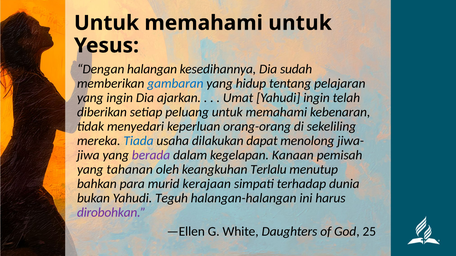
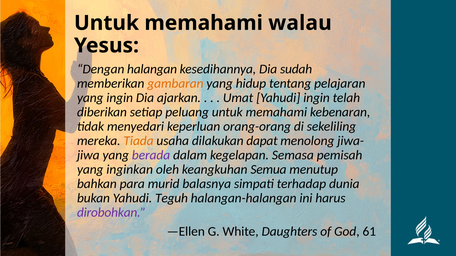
memahami untuk: untuk -> walau (300, 23)
gambaran colour: blue -> orange (175, 84)
Tiada colour: blue -> orange (138, 141)
Kanaan: Kanaan -> Semasa (293, 155)
tahanan: tahanan -> inginkan (130, 170)
Terlalu: Terlalu -> Semua (268, 170)
kerajaan: kerajaan -> balasnya (207, 184)
25: 25 -> 61 (369, 232)
